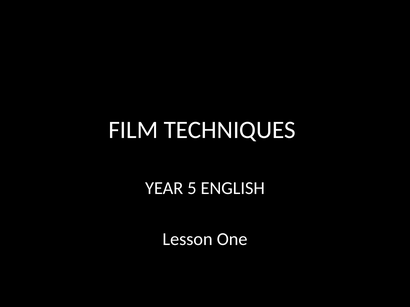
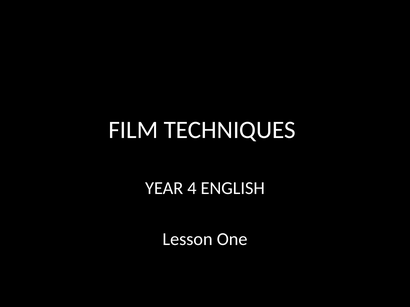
5: 5 -> 4 (192, 189)
